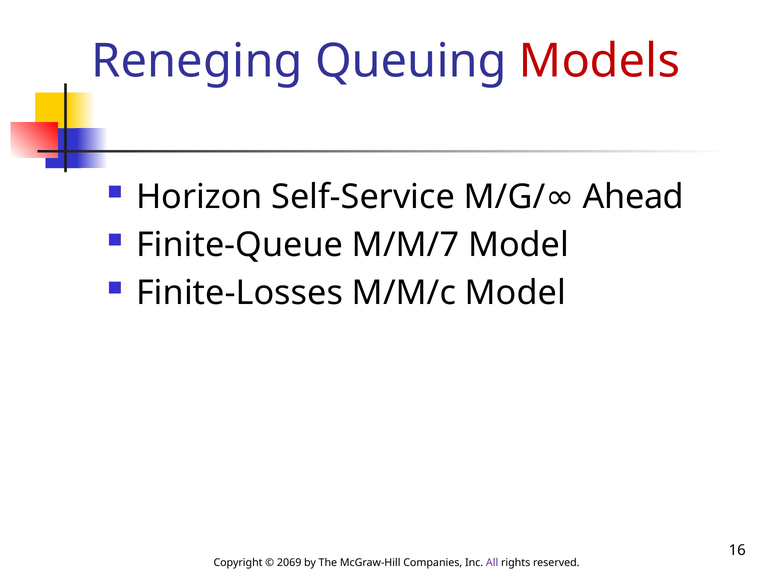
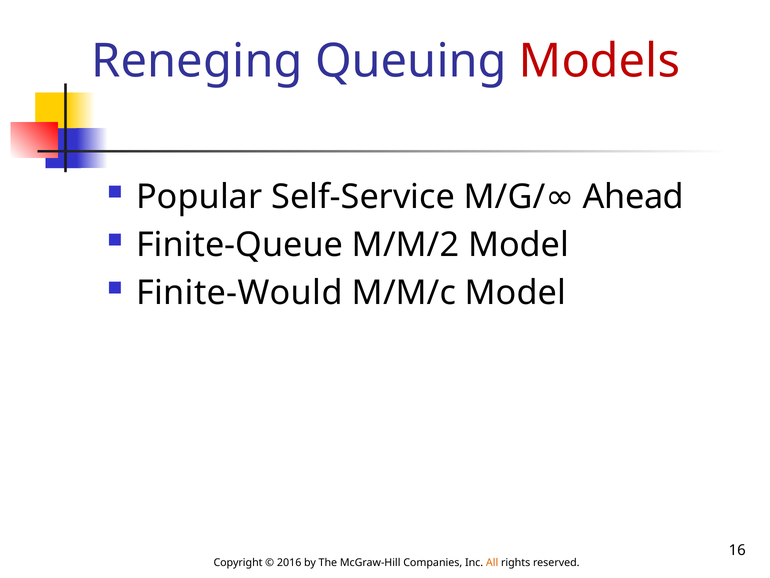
Horizon: Horizon -> Popular (199, 197)
M/M/7: M/M/7 -> M/M/2 (406, 245)
Finite-Losses: Finite-Losses -> Finite-Would (239, 293)
2069: 2069 -> 2016 (289, 562)
All colour: purple -> orange (492, 562)
